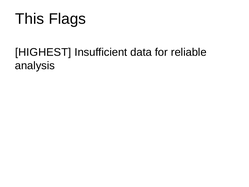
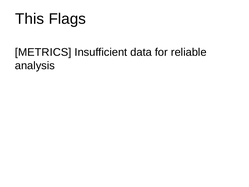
HIGHEST: HIGHEST -> METRICS (43, 52)
